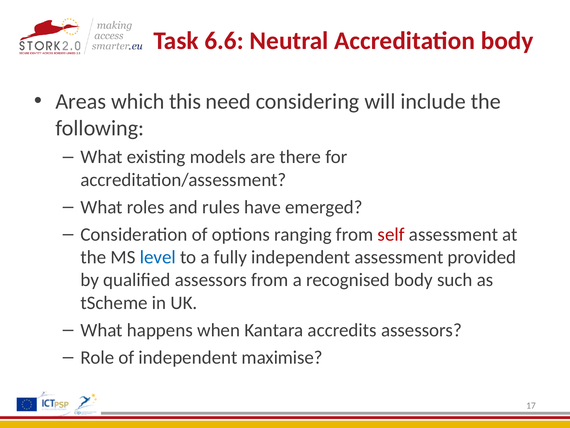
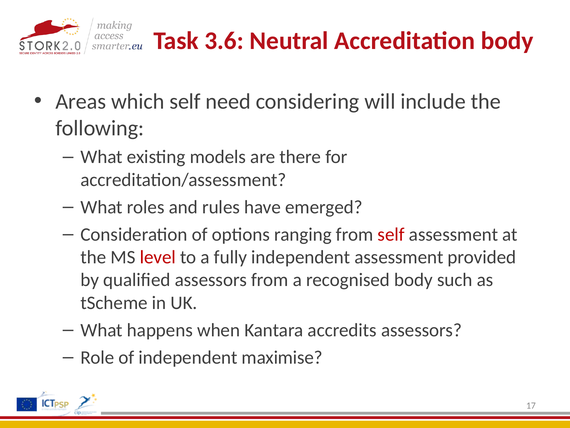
6.6: 6.6 -> 3.6 (224, 41)
which this: this -> self (185, 101)
level colour: blue -> red (158, 257)
